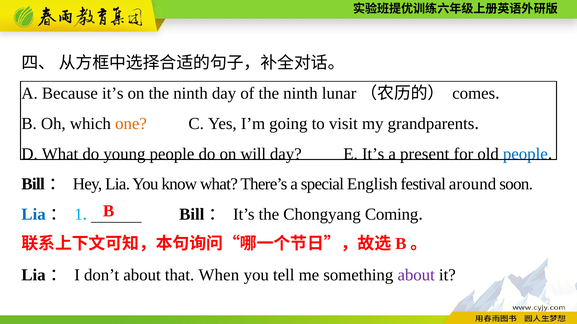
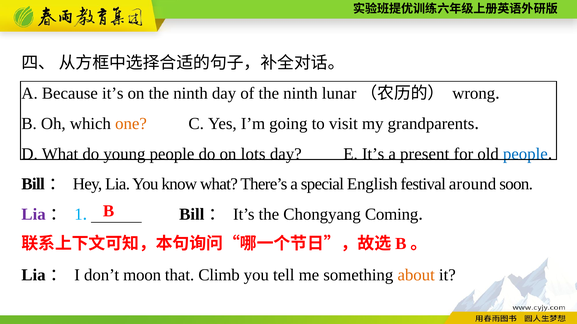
comes: comes -> wrong (474, 93)
will: will -> lots (253, 154)
Lia colour: blue -> purple (34, 215)
don’t about: about -> moon (142, 275)
When: When -> Climb (219, 275)
about colour: purple -> orange (416, 275)
